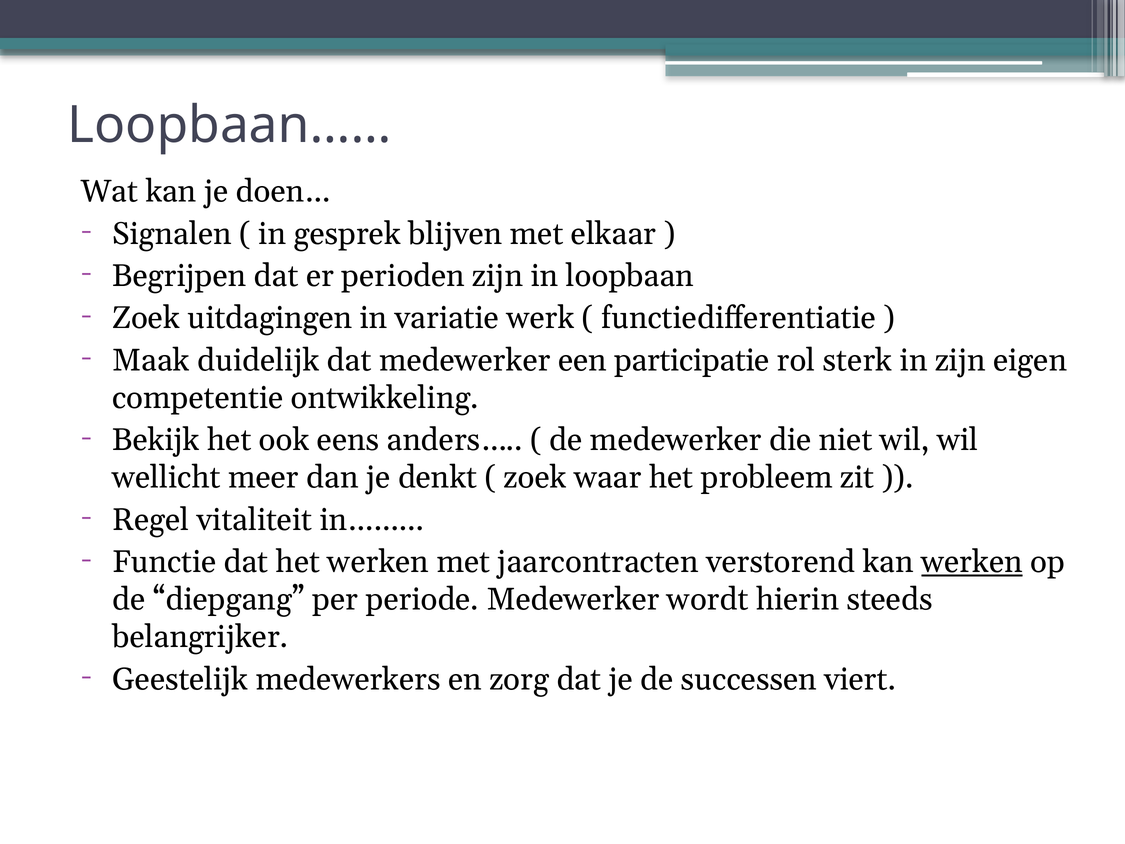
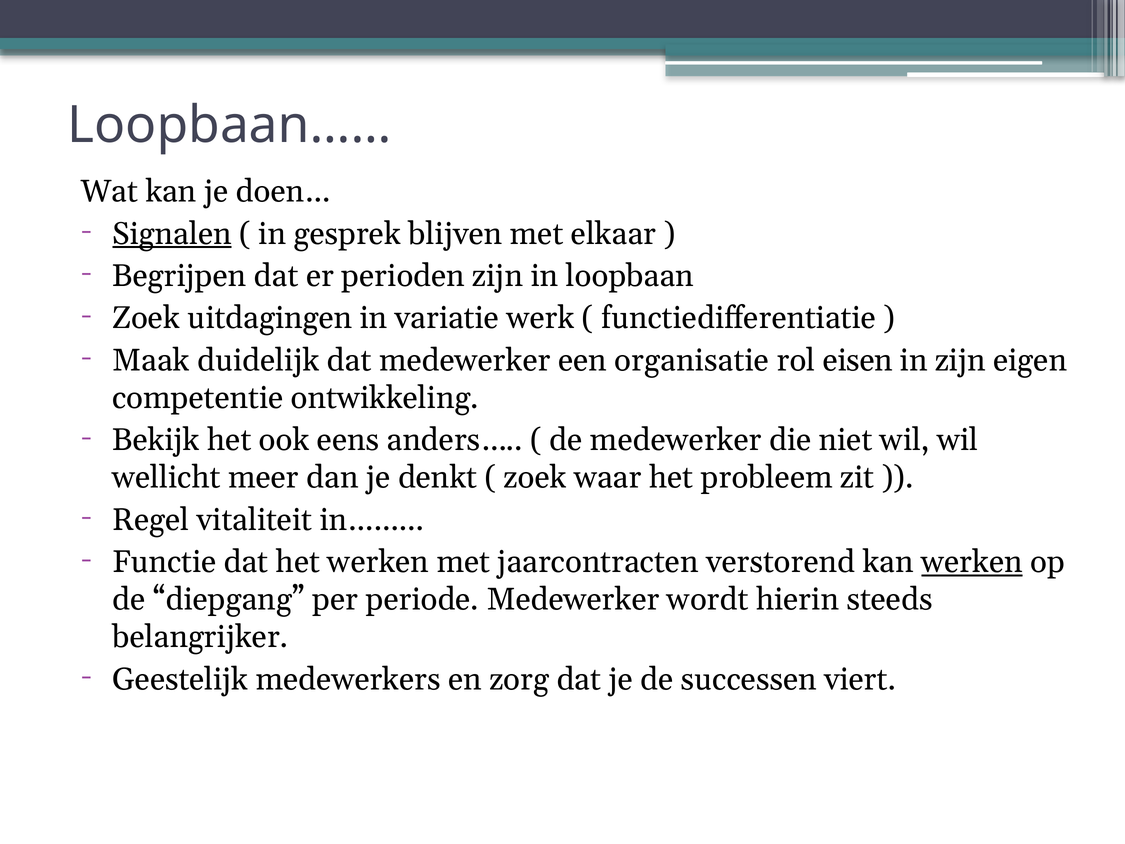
Signalen underline: none -> present (172, 234)
participatie: participatie -> organisatie (692, 360)
sterk: sterk -> eisen (858, 360)
